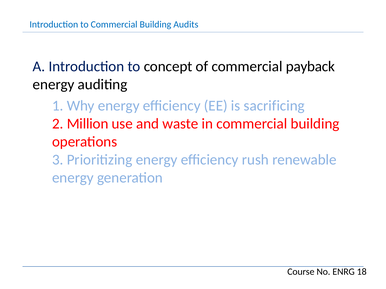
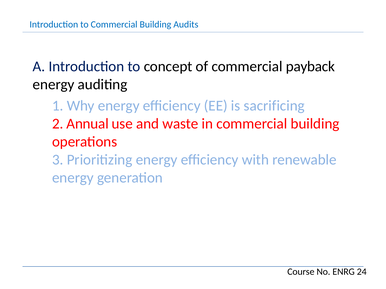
Million: Million -> Annual (88, 124)
rush: rush -> with (255, 160)
18: 18 -> 24 (362, 272)
